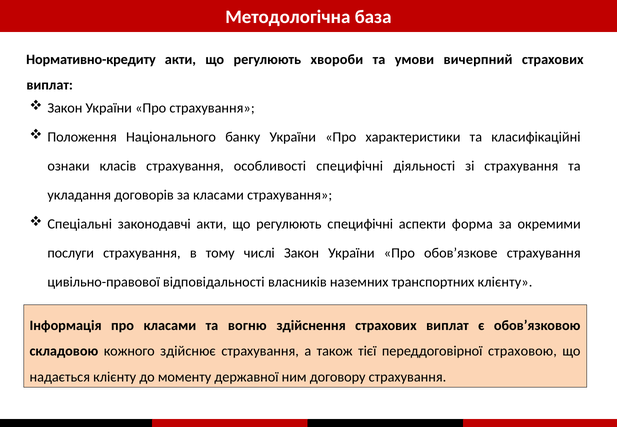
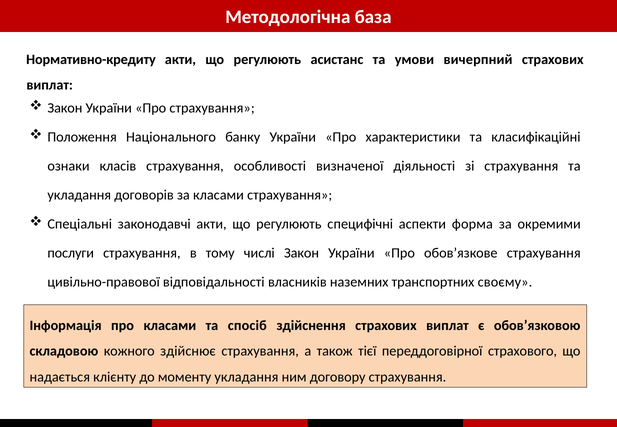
хвороби: хвороби -> асистанс (337, 60)
особливості специфічні: специфічні -> визначеної (350, 166)
транспортних клієнту: клієнту -> своєму (505, 282)
вогню: вогню -> спосіб (247, 326)
страховою: страховою -> страхового (523, 351)
моменту державної: державної -> укладання (246, 377)
